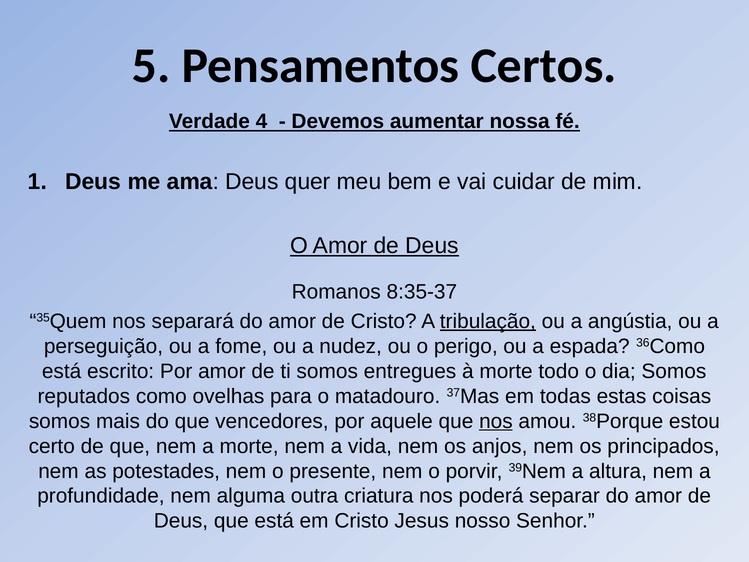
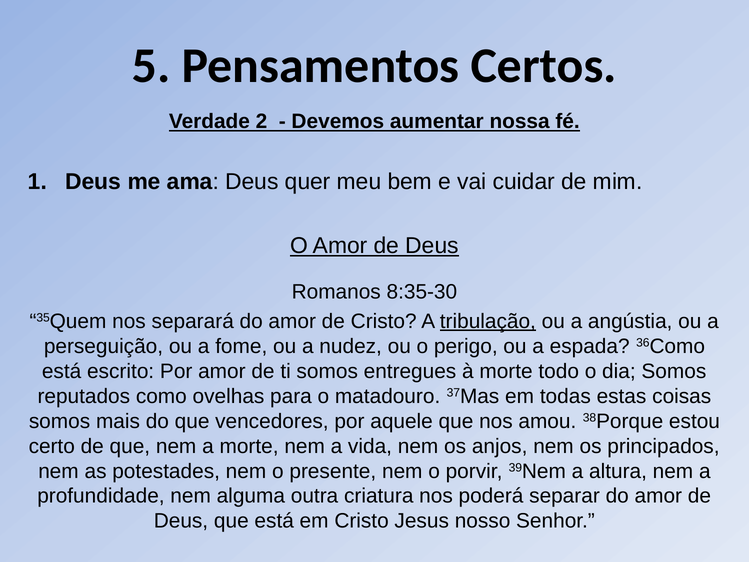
4: 4 -> 2 (261, 122)
8:35-37: 8:35-37 -> 8:35-30 (422, 292)
nos underline: present -> none (496, 421)
